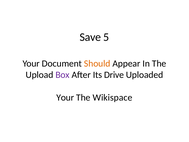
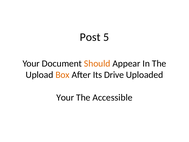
Save: Save -> Post (90, 37)
Box colour: purple -> orange (62, 75)
Wikispace: Wikispace -> Accessible (113, 97)
